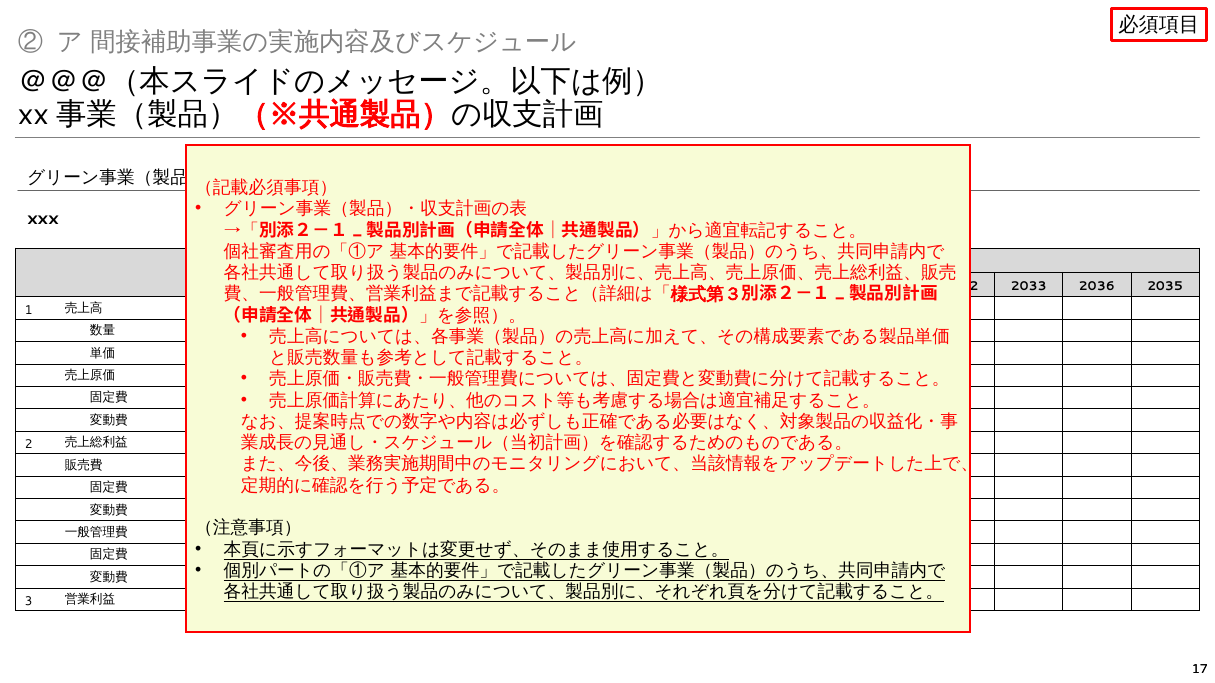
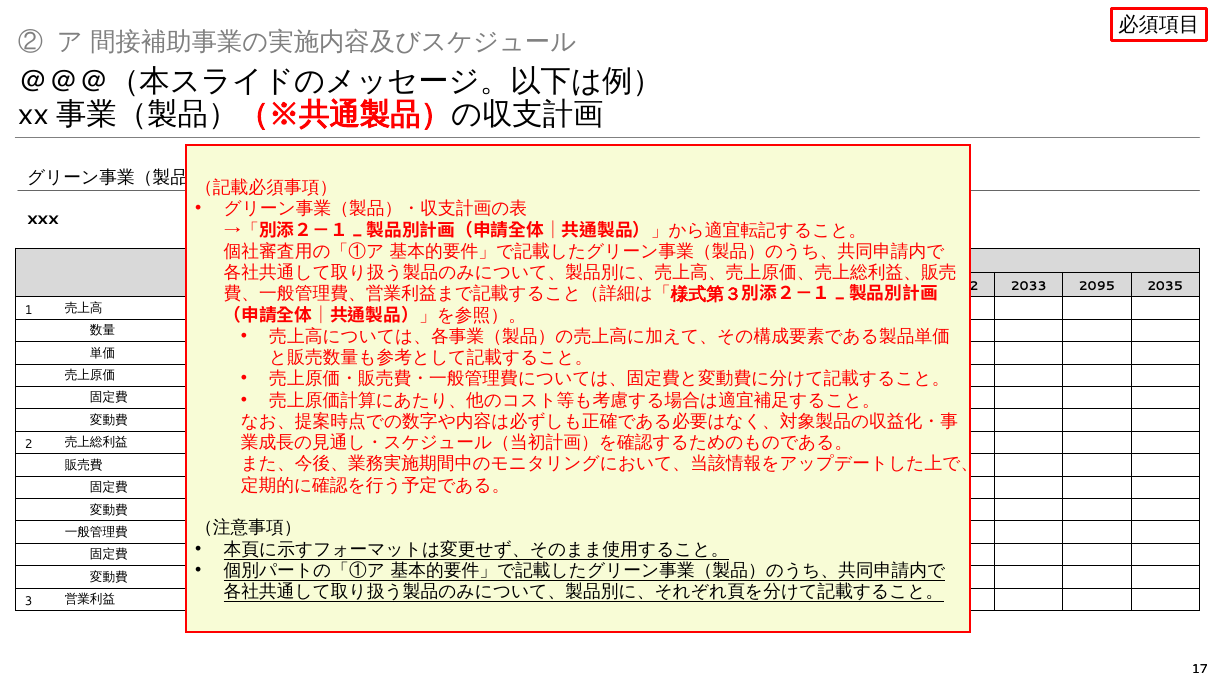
2036: 2036 -> 2095 (1097, 287)
